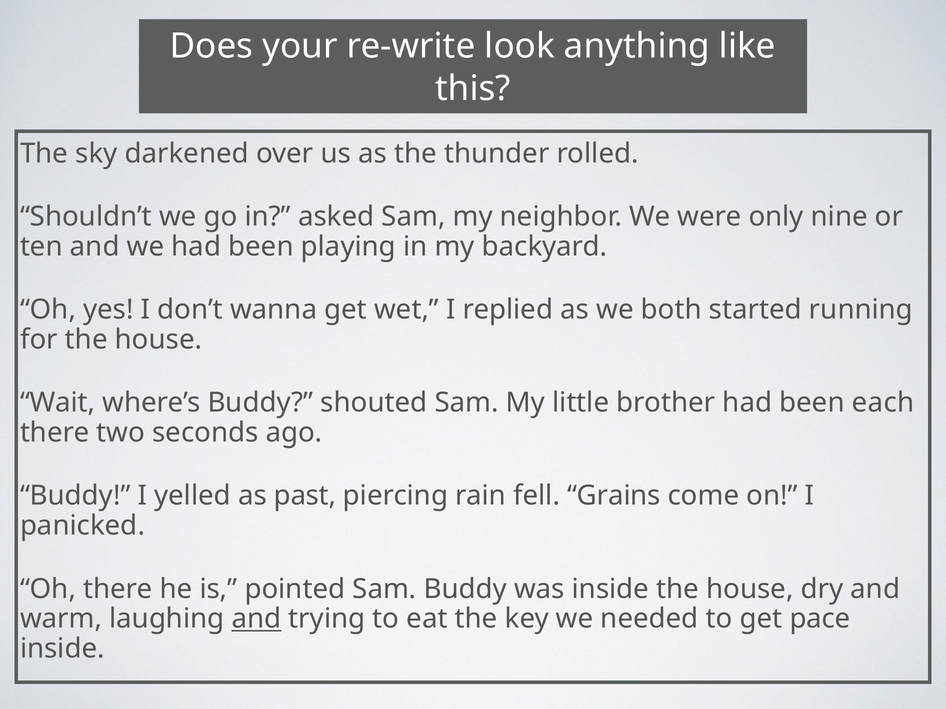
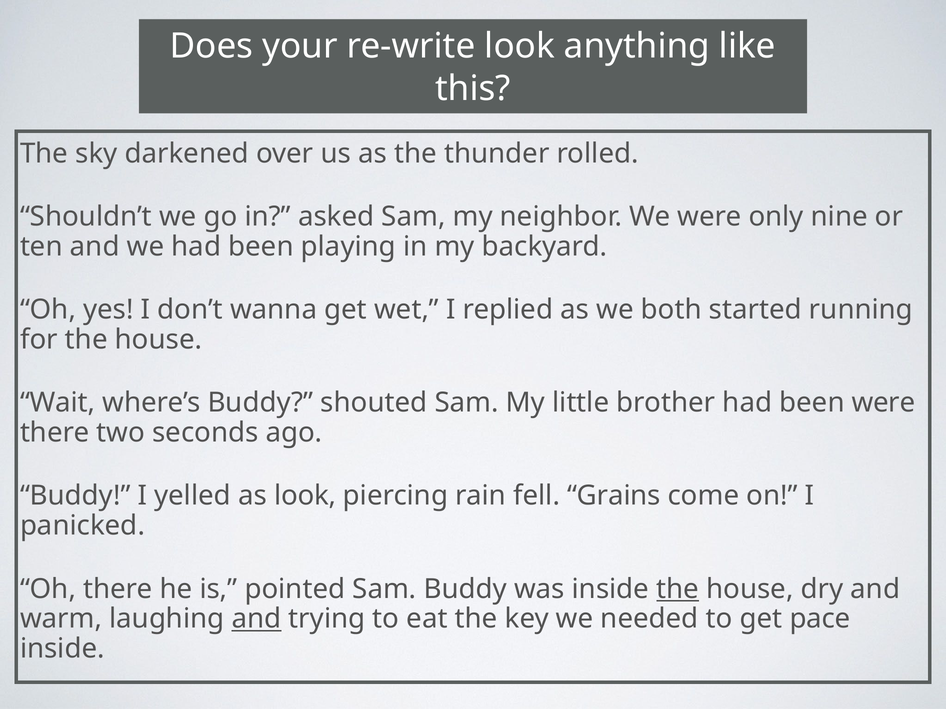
been each: each -> were (883, 403)
as past: past -> look (305, 496)
the underline: none -> present (678, 589)
